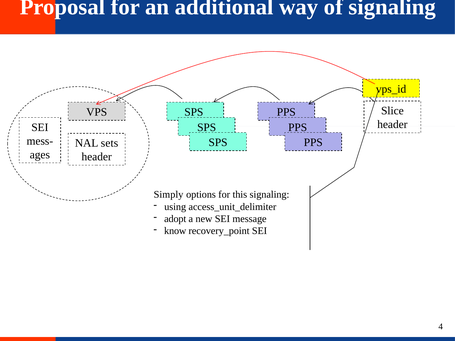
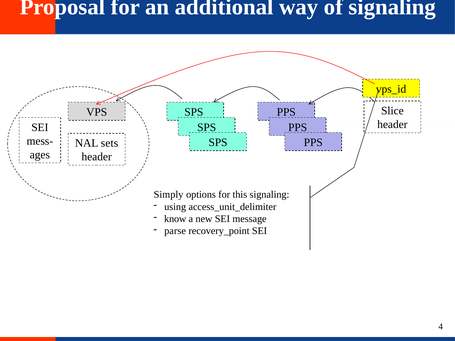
adopt: adopt -> know (175, 219)
know: know -> parse (175, 231)
